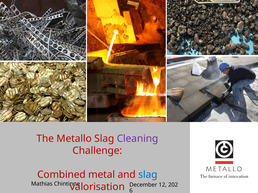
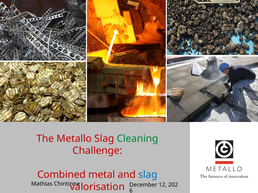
Cleaning colour: purple -> green (137, 139)
